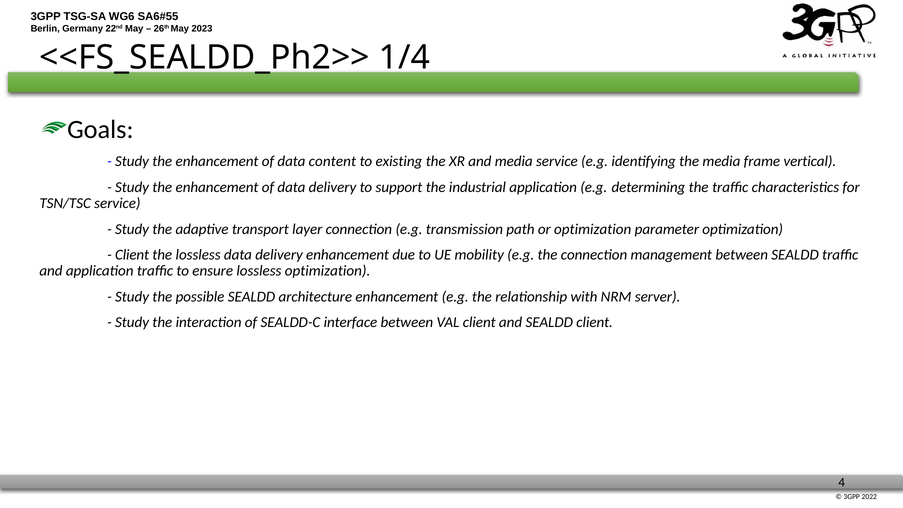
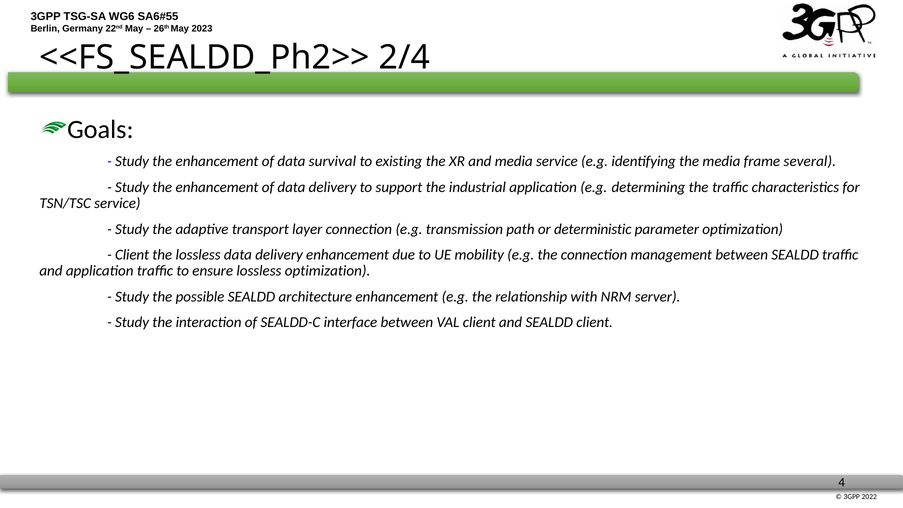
1/4: 1/4 -> 2/4 (404, 57)
content: content -> survival (332, 161)
vertical: vertical -> several (810, 161)
or optimization: optimization -> deterministic (593, 229)
